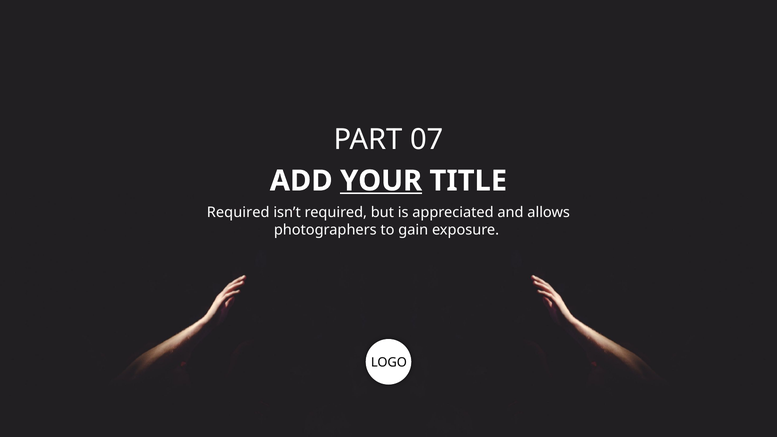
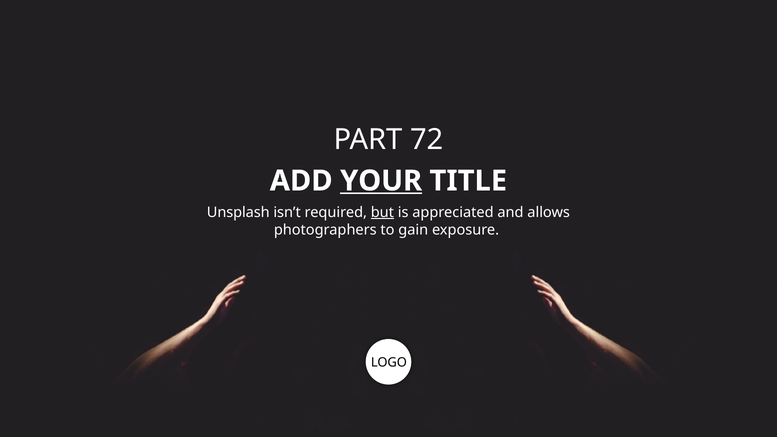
07: 07 -> 72 (427, 140)
Required: Required -> Unsplash (238, 212)
but underline: none -> present (382, 212)
